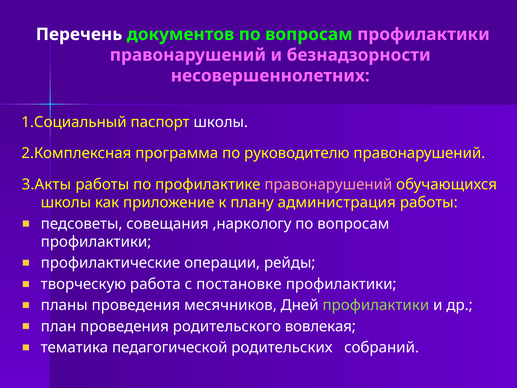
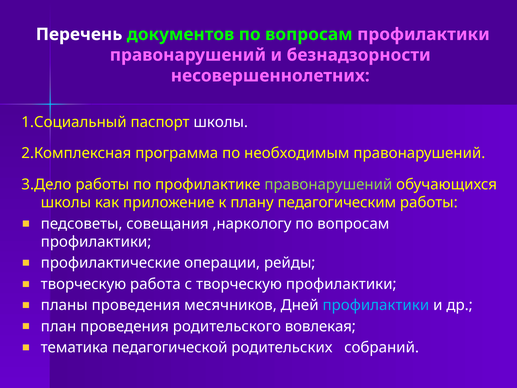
руководителю: руководителю -> необходимым (297, 153)
3.Акты: 3.Акты -> 3.Дело (46, 184)
правонарушений colour: pink -> light green (328, 184)
администрация: администрация -> педагогическим (337, 203)
с постановке: постановке -> творческую (239, 284)
профилактики colour: light green -> light blue (376, 305)
